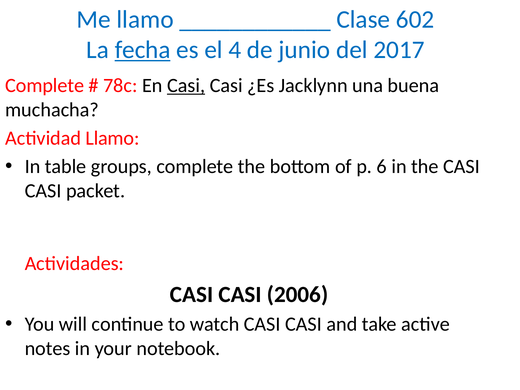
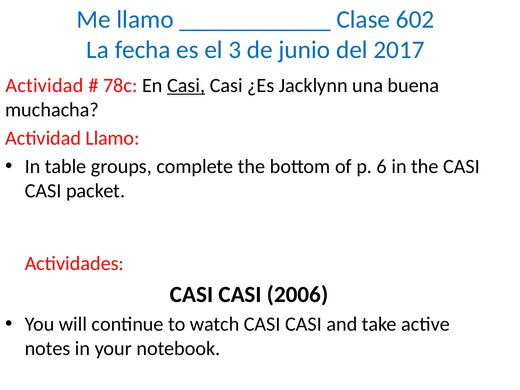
fecha underline: present -> none (143, 50)
4: 4 -> 3 (235, 50)
Complete: Complete -> Actividad (44, 85)
